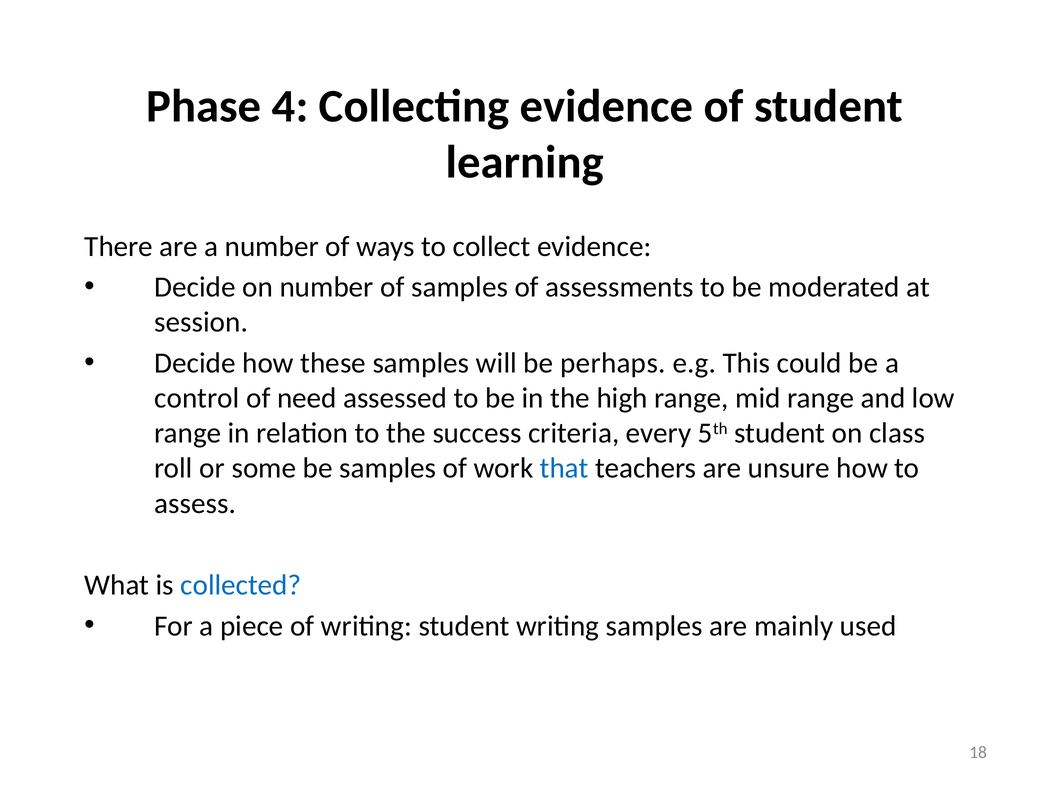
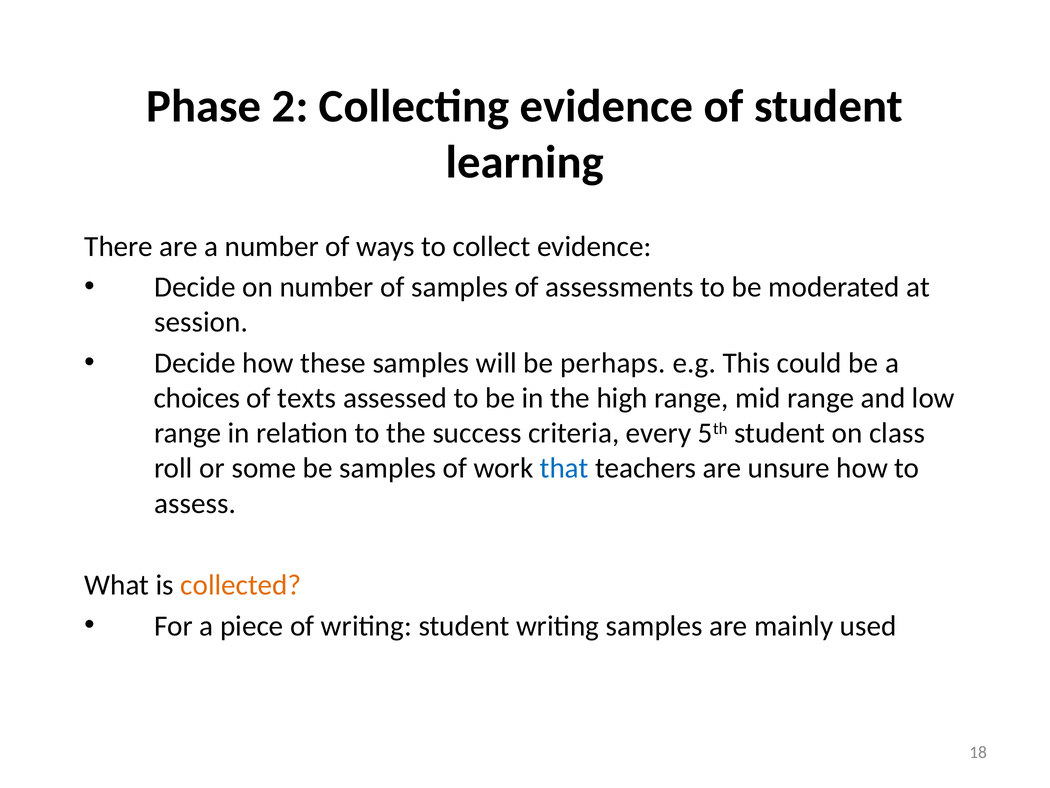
4: 4 -> 2 (290, 106)
control: control -> choices (197, 398)
need: need -> texts (307, 398)
collected colour: blue -> orange (241, 585)
